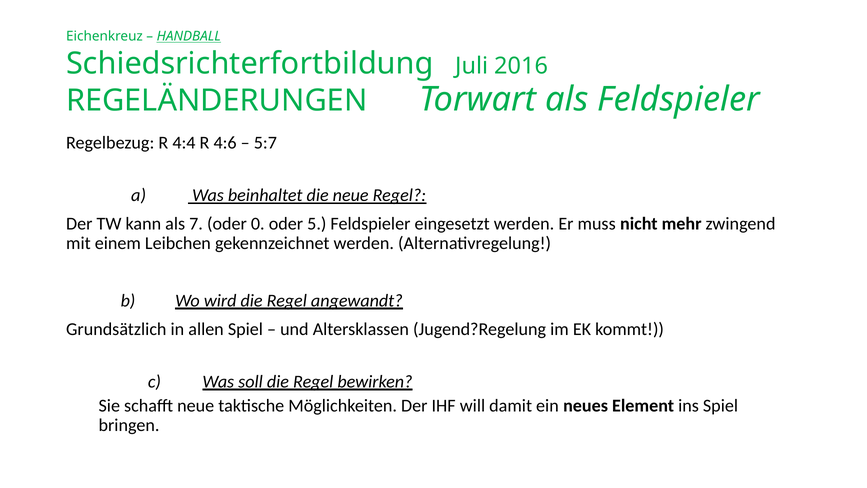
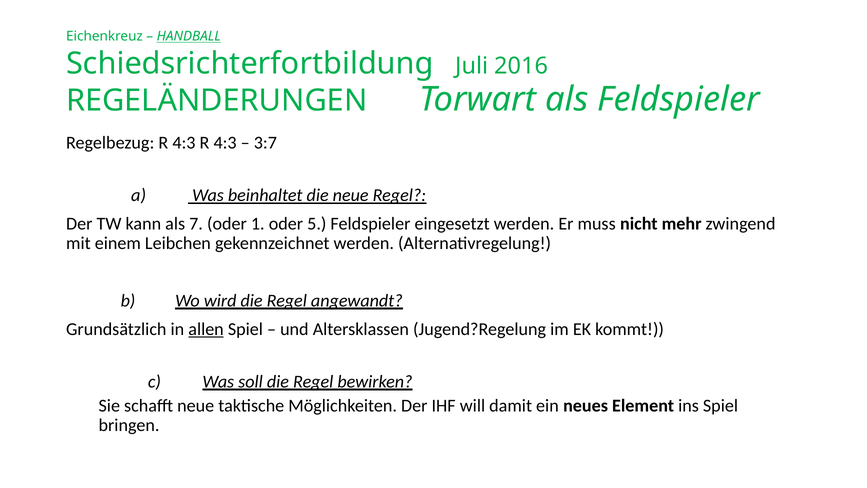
Regelbezug R 4:4: 4:4 -> 4:3 (184, 143)
4:6: 4:6 -> 4:3 (225, 143)
5:7: 5:7 -> 3:7 (265, 143)
0: 0 -> 1 (258, 224)
allen underline: none -> present (206, 329)
